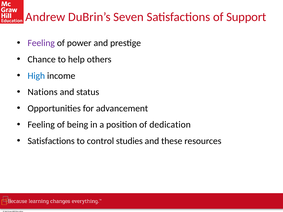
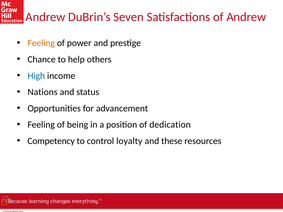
of Support: Support -> Andrew (246, 17)
Feeling colour: purple -> orange (41, 43)
Satisfactions: Satisfactions -> Competency (51, 141)
studies: studies -> loyalty (129, 141)
